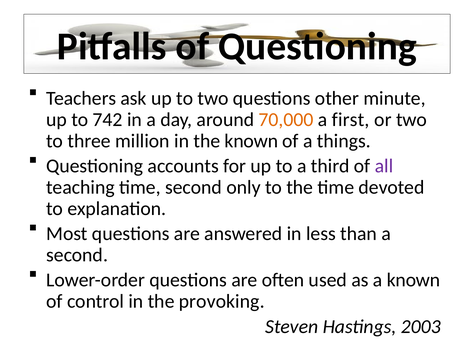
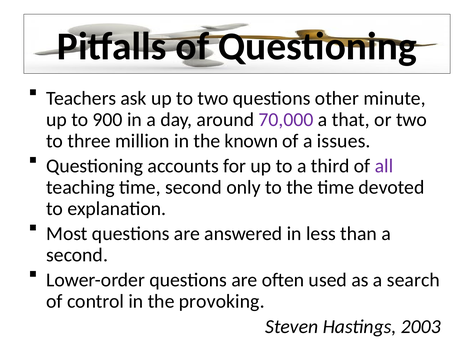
742: 742 -> 900 (108, 120)
70,000 colour: orange -> purple (286, 120)
first: first -> that (351, 120)
things: things -> issues (344, 141)
a known: known -> search (413, 281)
